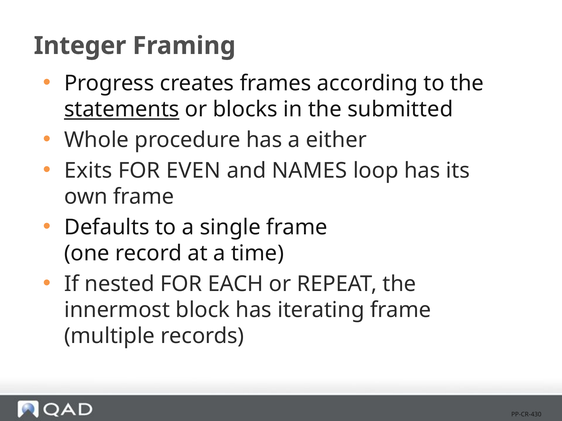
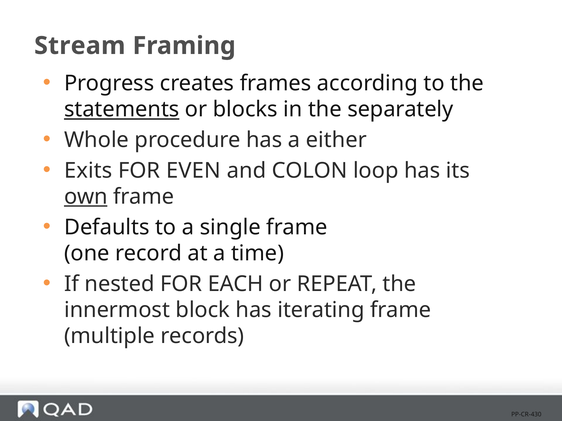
Integer: Integer -> Stream (80, 46)
submitted: submitted -> separately (400, 110)
NAMES: NAMES -> COLON (310, 171)
own underline: none -> present (86, 197)
